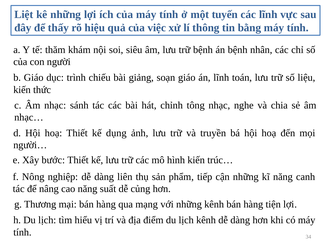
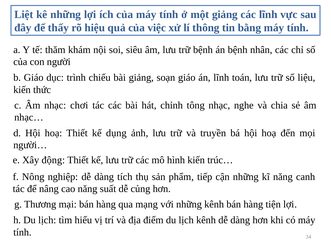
một tuyến: tuyến -> giảng (225, 15)
sánh: sánh -> chơi (79, 105)
bước: bước -> động (53, 160)
liên: liên -> tích (125, 177)
